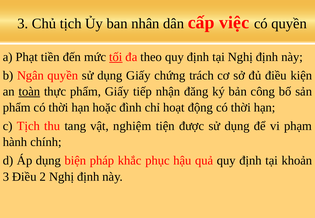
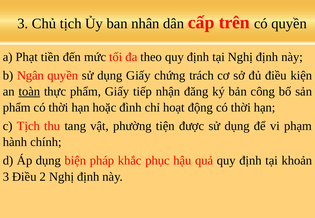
việc: việc -> trên (234, 23)
tối underline: present -> none (116, 57)
nghiệm: nghiệm -> phường (132, 126)
